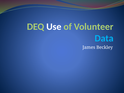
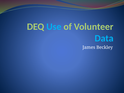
Use colour: white -> light blue (54, 27)
